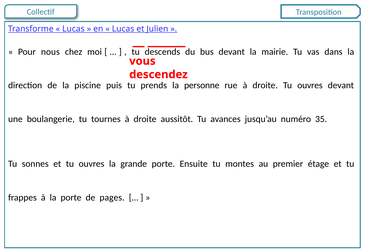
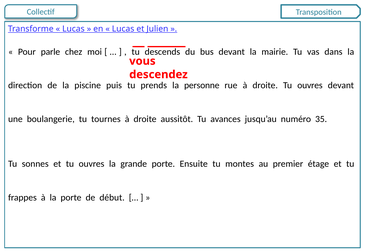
nous: nous -> parle (50, 52)
pages: pages -> début (112, 198)
